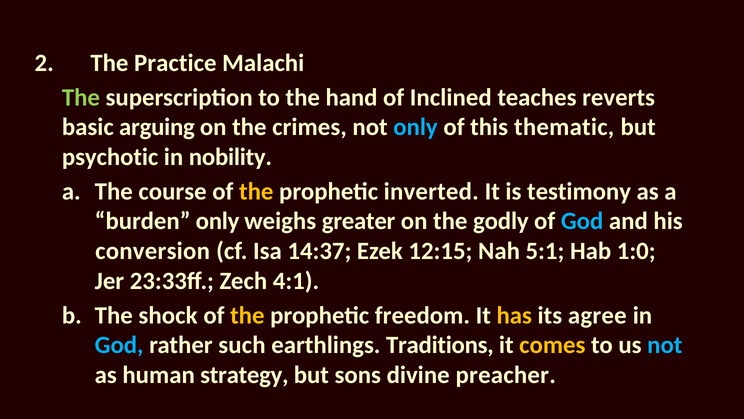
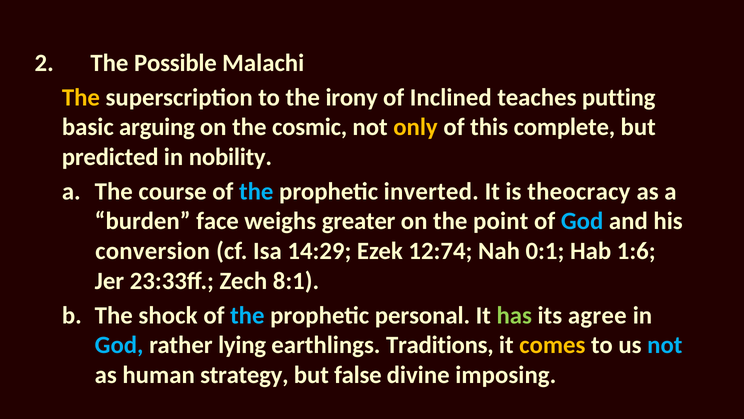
Practice: Practice -> Possible (175, 63)
The colour: light green -> yellow (81, 97)
hand: hand -> irony (352, 97)
reverts: reverts -> putting (619, 97)
crimes: crimes -> cosmic (310, 127)
only colour: light blue -> yellow (416, 127)
thematic: thematic -> complete (564, 127)
psychotic: psychotic -> predicted (110, 157)
the colour: yellow -> light blue (256, 191)
testimony: testimony -> theocracy (579, 191)
burden only: only -> face (217, 221)
godly: godly -> point (501, 221)
14:37: 14:37 -> 14:29 (319, 251)
12:15: 12:15 -> 12:74 (440, 251)
5:1: 5:1 -> 0:1 (545, 251)
1:0: 1:0 -> 1:6 (636, 251)
4:1: 4:1 -> 8:1 (296, 281)
the colour: yellow -> light blue (247, 315)
freedom: freedom -> personal (422, 315)
has colour: yellow -> light green (514, 315)
such: such -> lying (242, 345)
sons: sons -> false (358, 375)
preacher: preacher -> imposing (506, 375)
